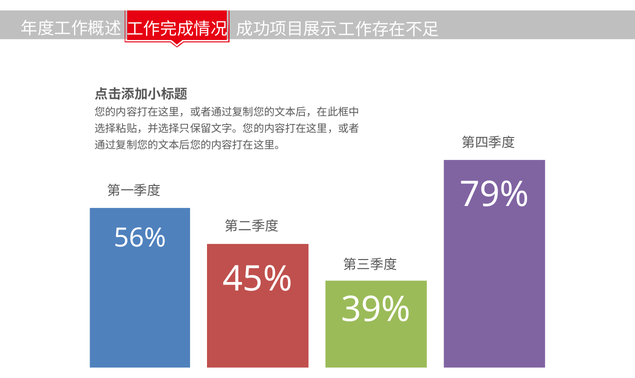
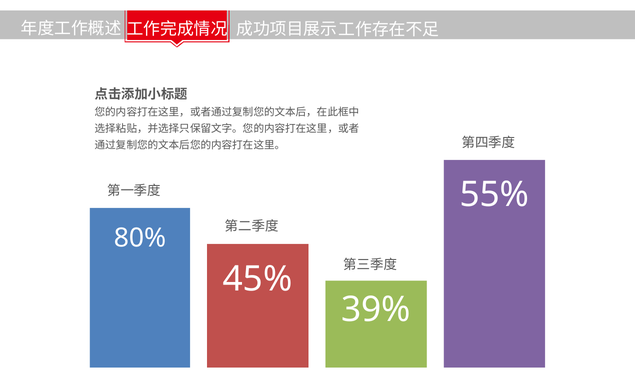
79%: 79% -> 55% (494, 195)
56%: 56% -> 80% (140, 238)
